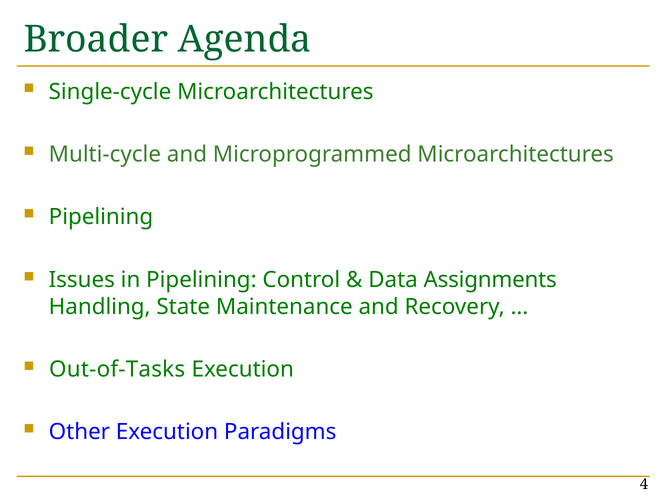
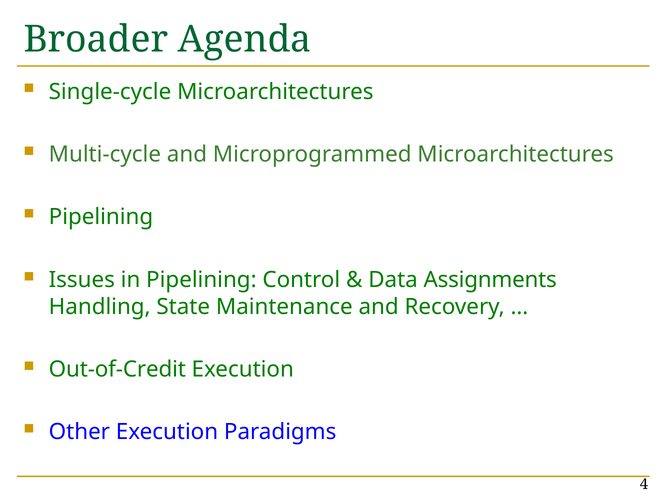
Out-of-Tasks: Out-of-Tasks -> Out-of-Credit (117, 369)
